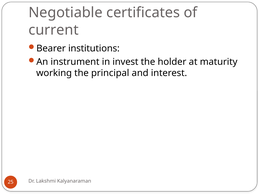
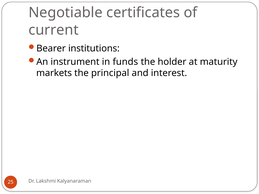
invest: invest -> funds (125, 62)
working: working -> markets (54, 73)
